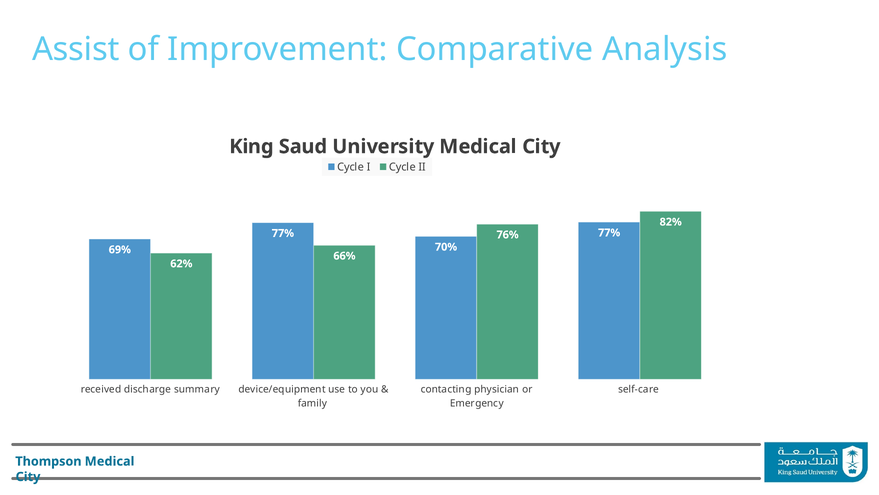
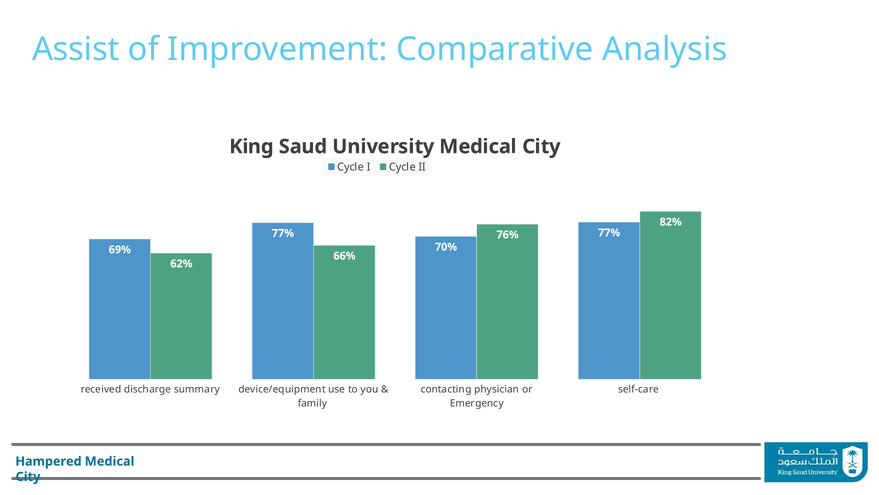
Thompson: Thompson -> Hampered (48, 461)
